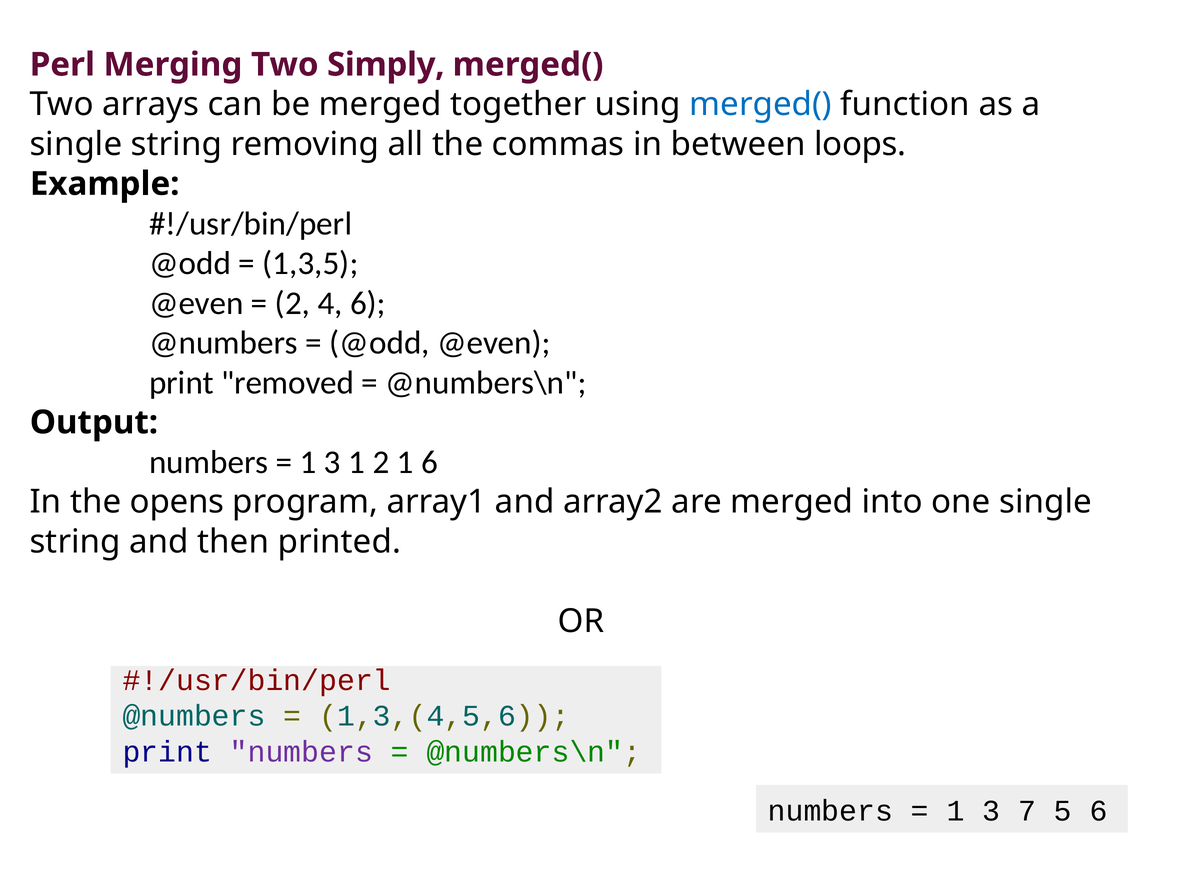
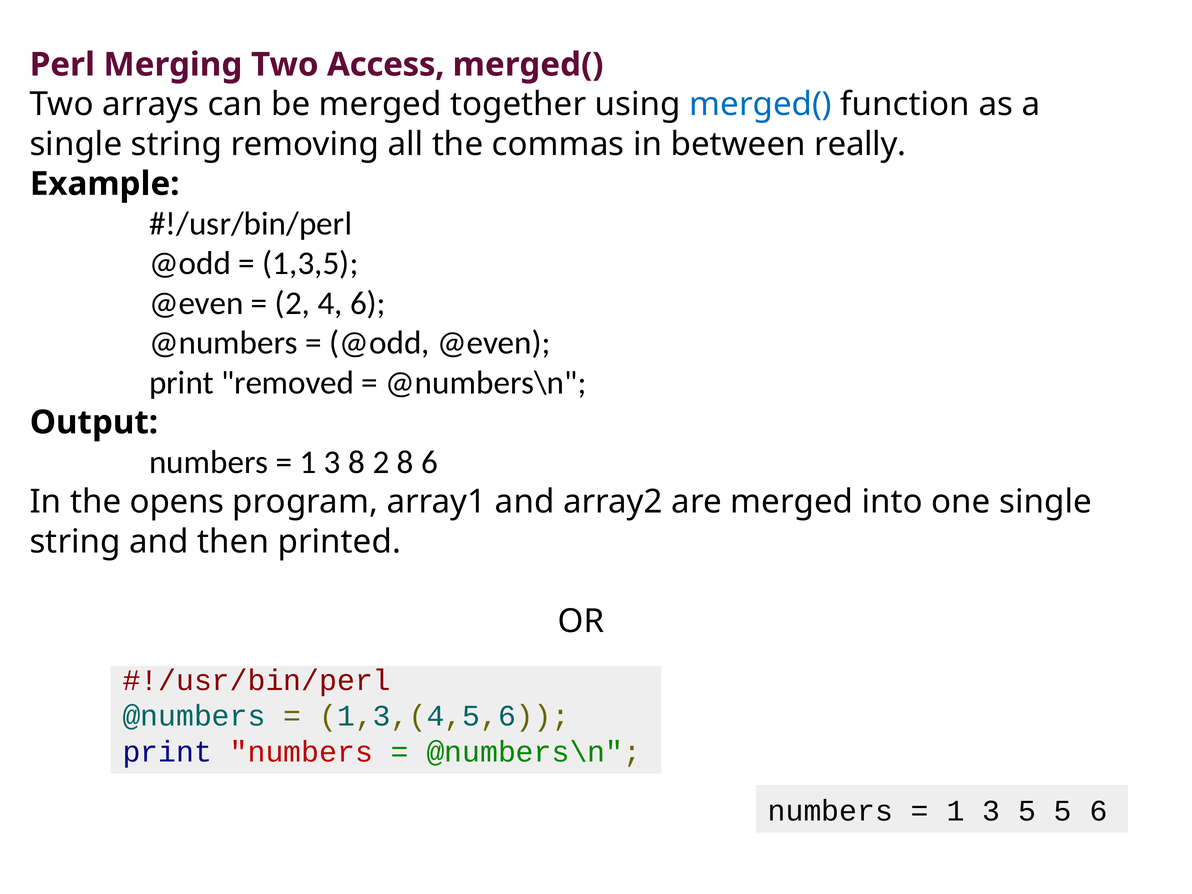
Simply: Simply -> Access (386, 65)
loops: loops -> really (860, 144)
3 1: 1 -> 8 (357, 462)
2 1: 1 -> 8 (405, 462)
numbers colour: purple -> red (301, 752)
3 7: 7 -> 5 (1027, 811)
